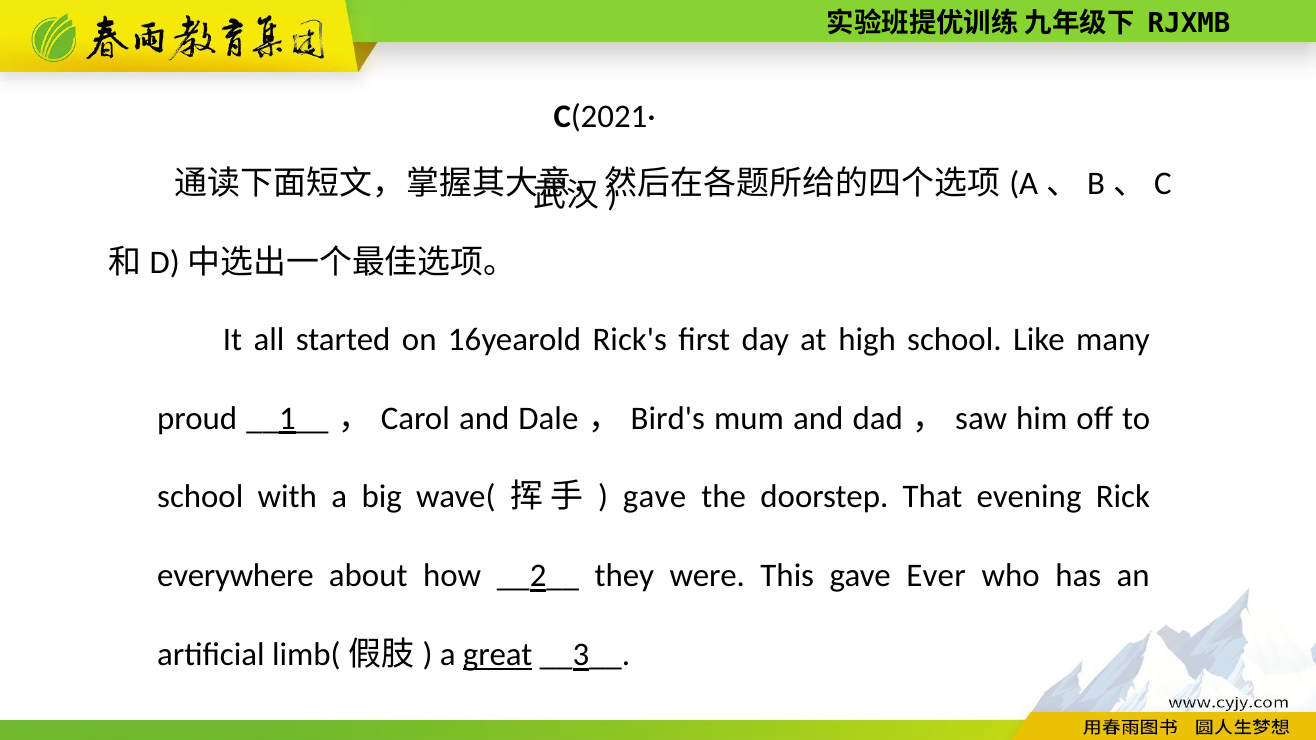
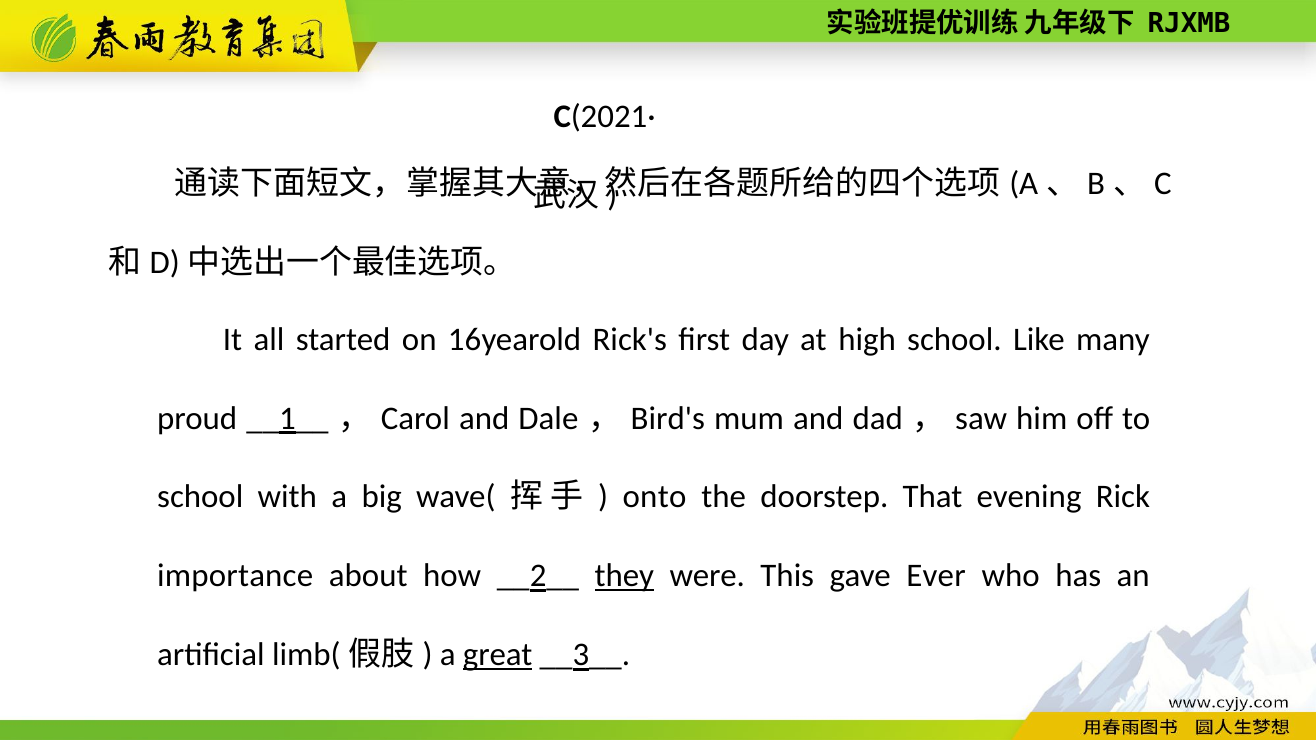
gave: gave -> onto (655, 497)
everywhere: everywhere -> importance (235, 576)
they underline: none -> present (624, 576)
